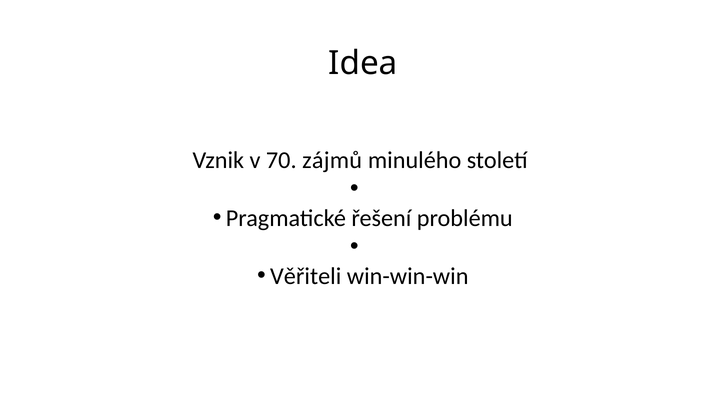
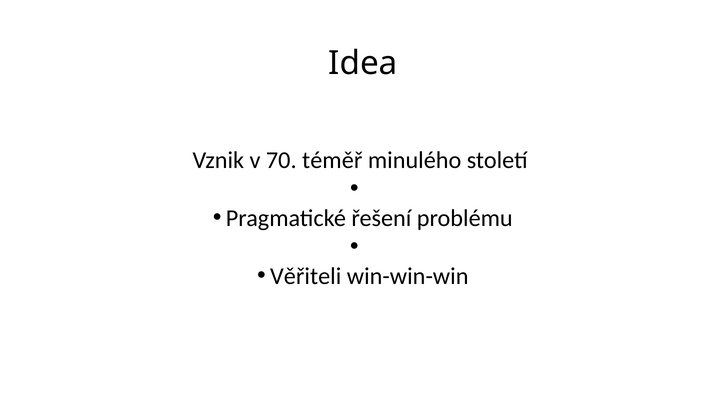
zájmů: zájmů -> téměř (332, 160)
